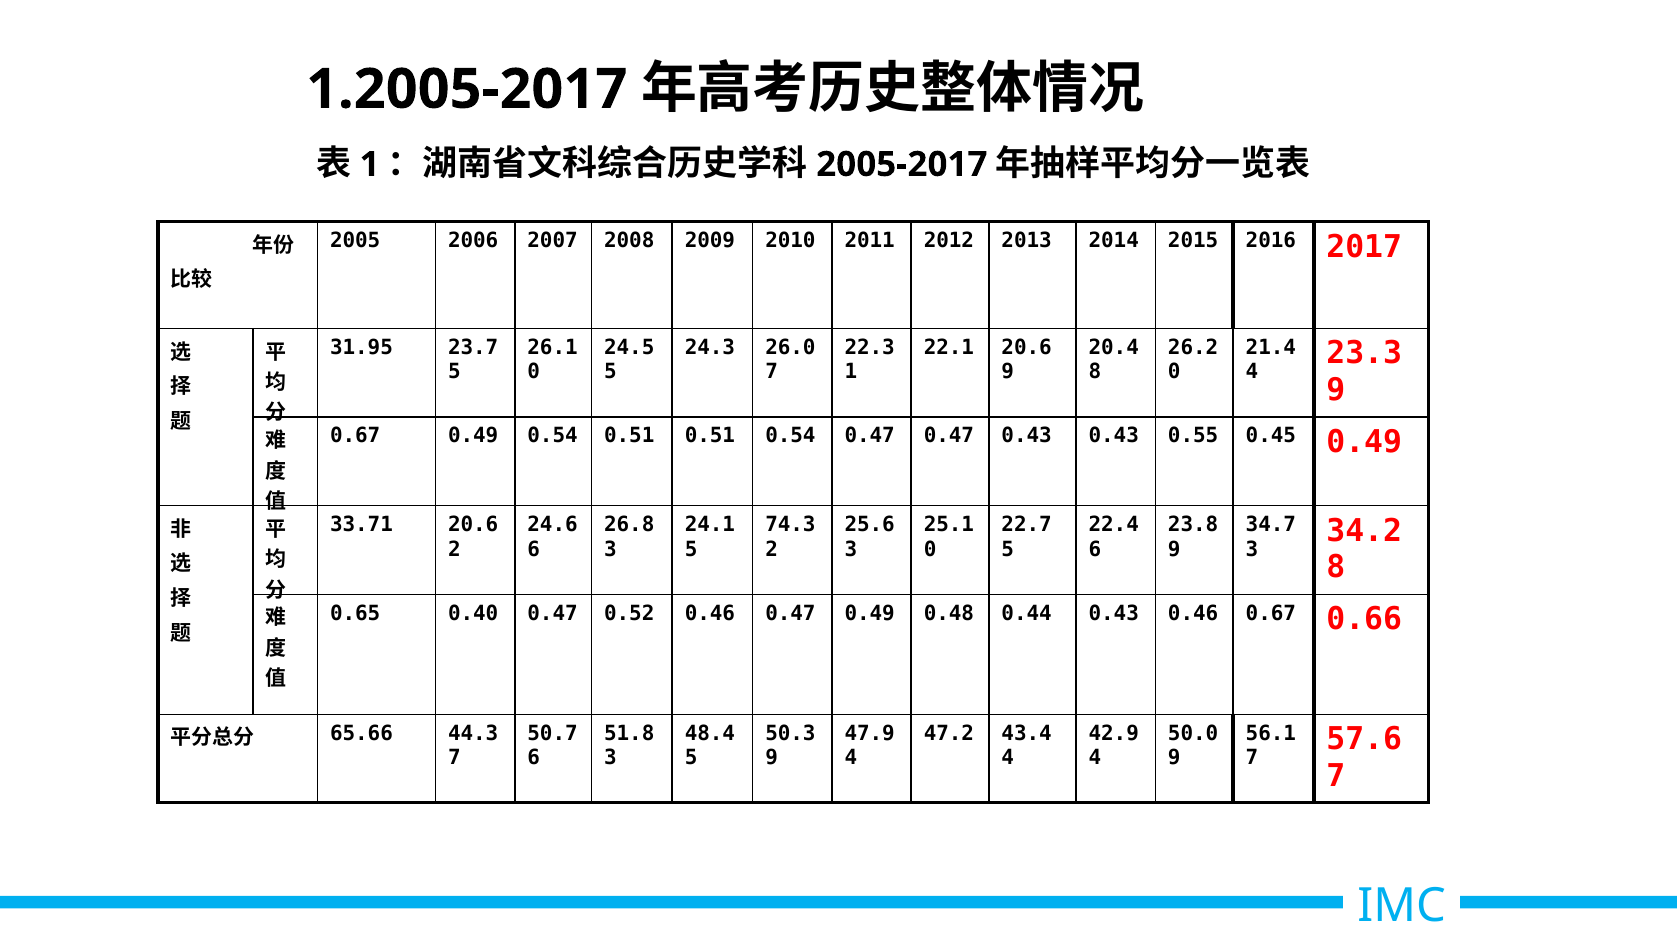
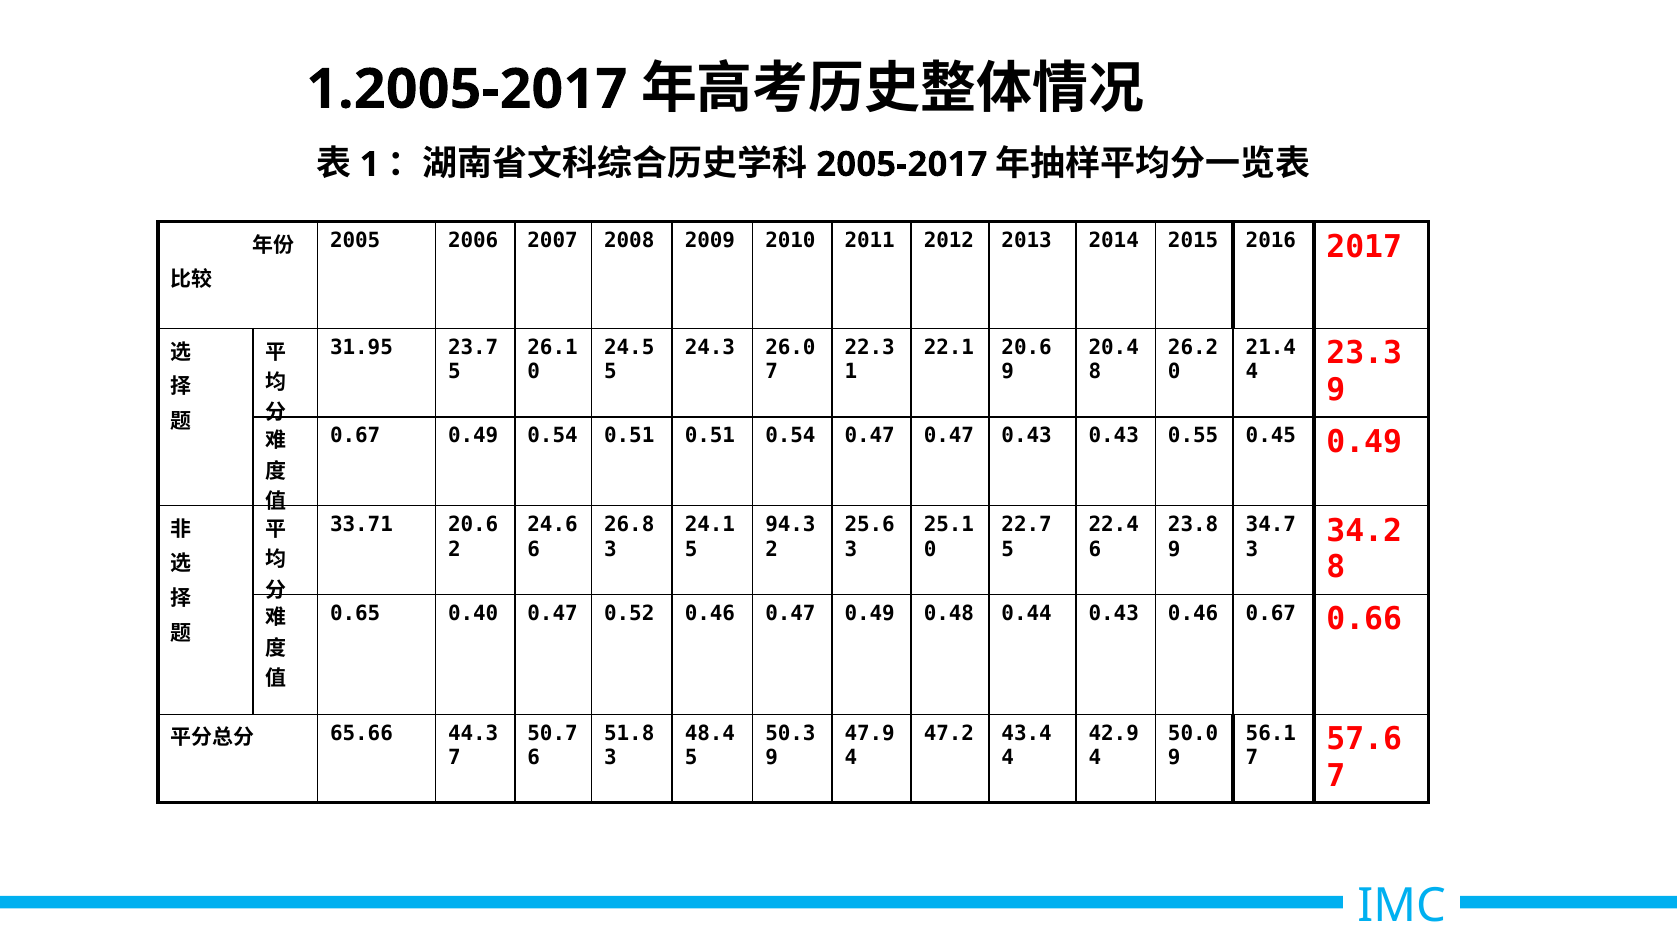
74.3: 74.3 -> 94.3 (790, 525)
